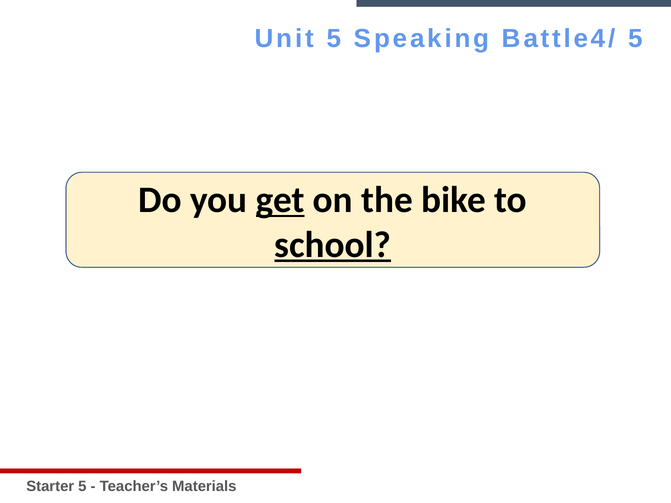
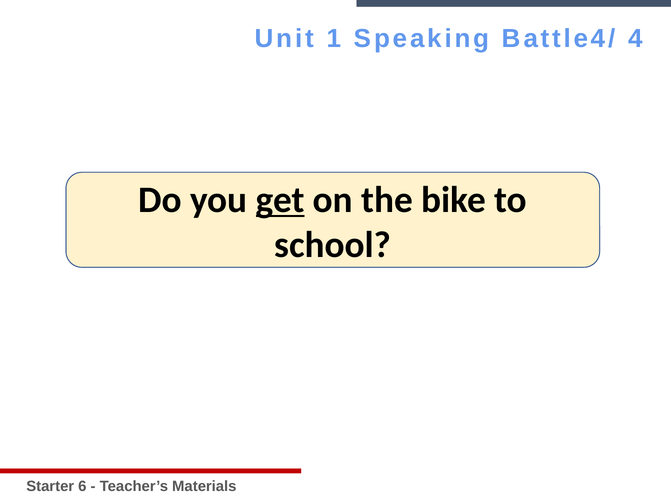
Unit 5: 5 -> 1 (334, 38)
Battle4/ 5: 5 -> 4 (636, 38)
school underline: present -> none (333, 245)
Starter 5: 5 -> 6 (82, 487)
